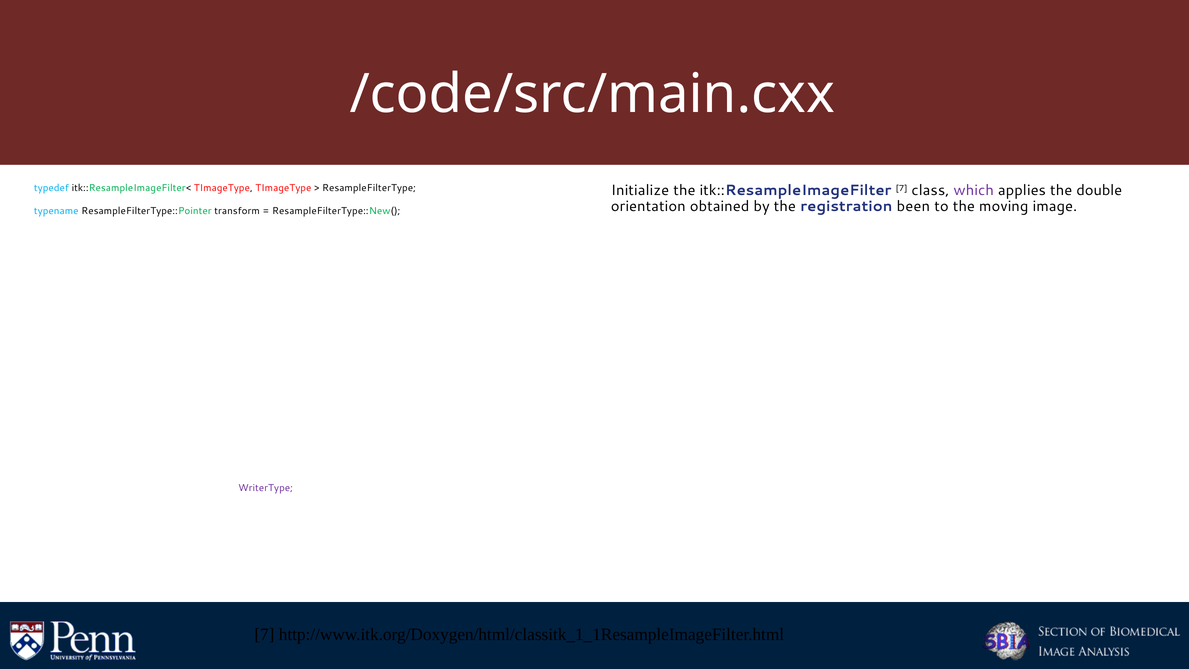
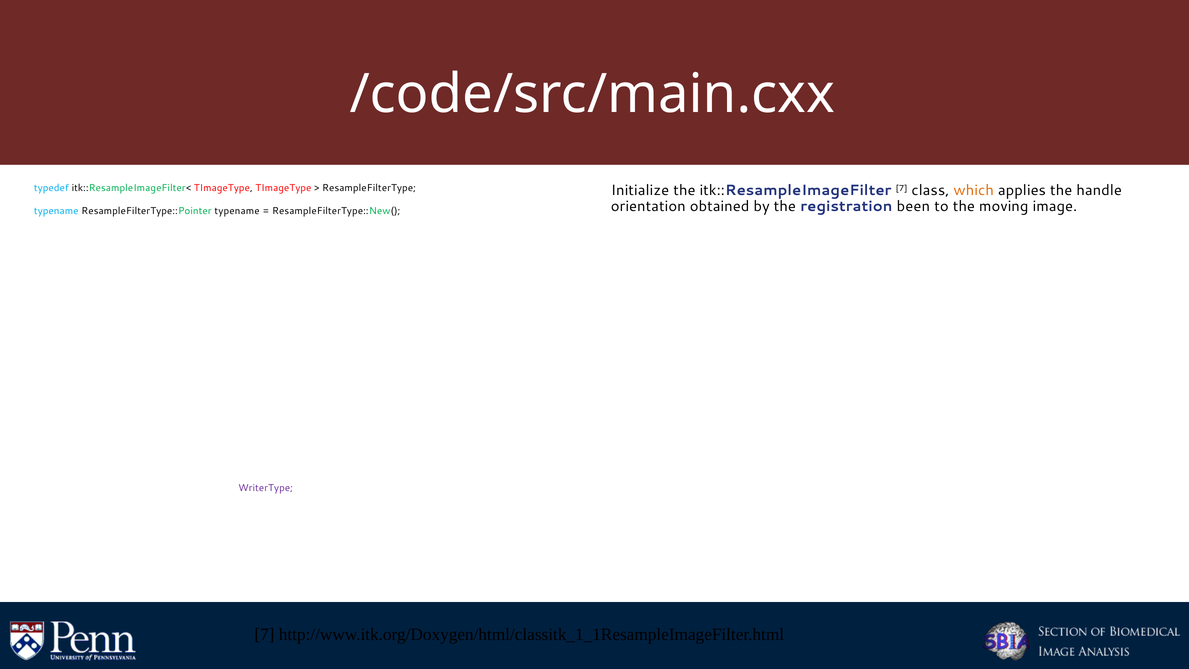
which colour: purple -> orange (974, 190)
double: double -> handle (1099, 190)
ResampleFilterType::Pointer transform: transform -> typename (237, 211)
